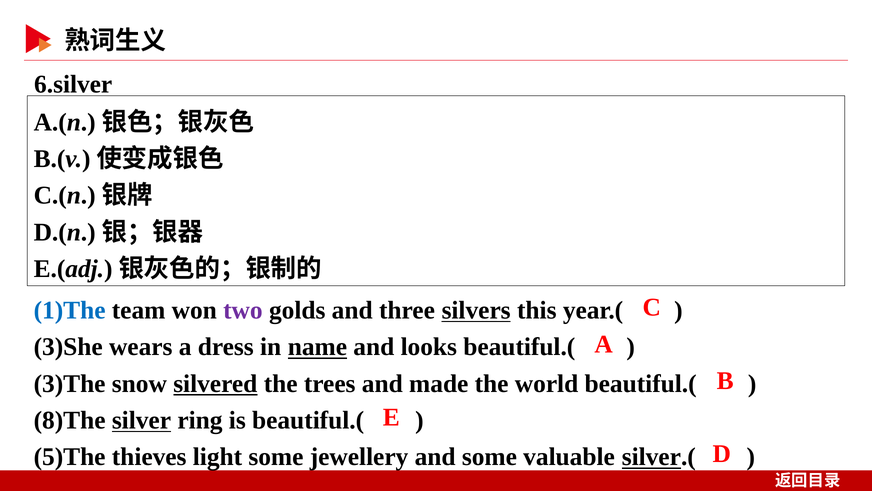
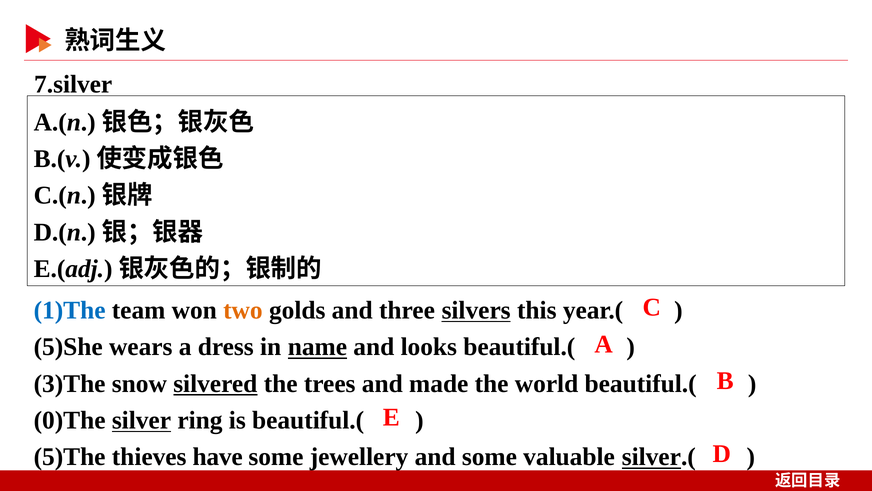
6.silver: 6.silver -> 7.silver (73, 84)
two colour: purple -> orange (243, 310)
3)She: 3)She -> 5)She (68, 347)
8)The: 8)The -> 0)The (70, 420)
light: light -> have (218, 457)
